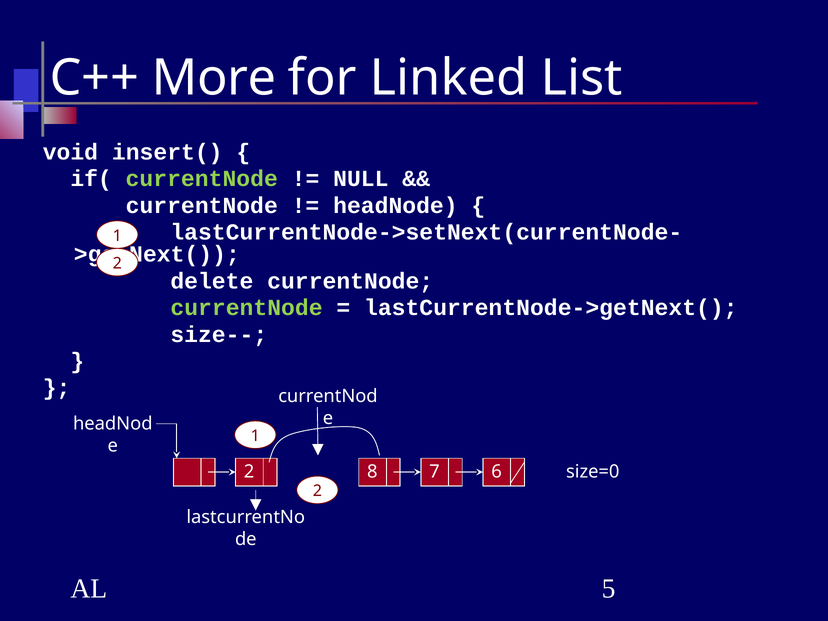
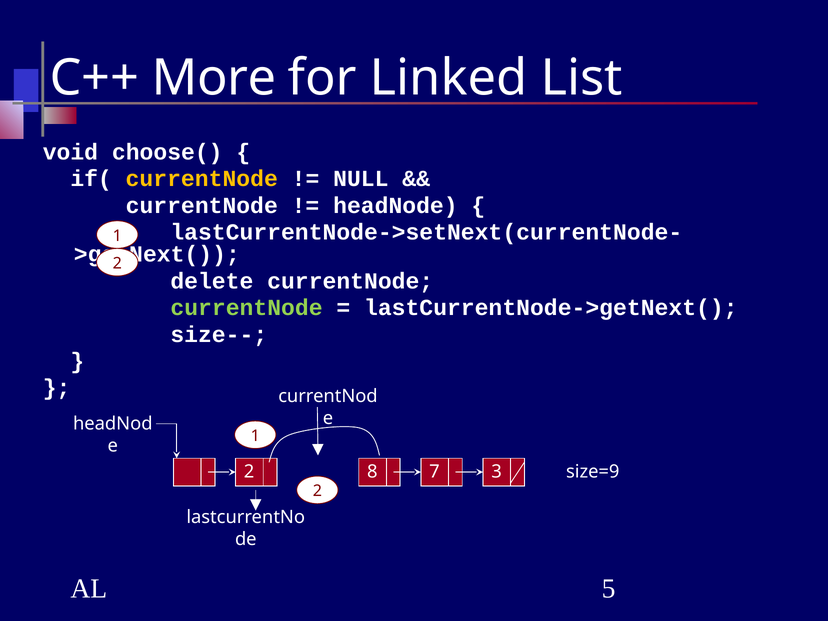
insert(: insert( -> choose( (167, 152)
currentNode colour: light green -> yellow (202, 179)
6: 6 -> 3 (497, 472)
size=0: size=0 -> size=9 (593, 472)
